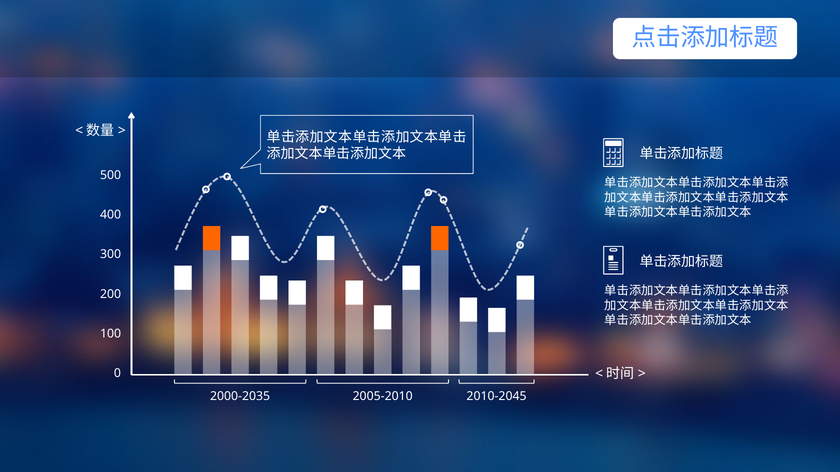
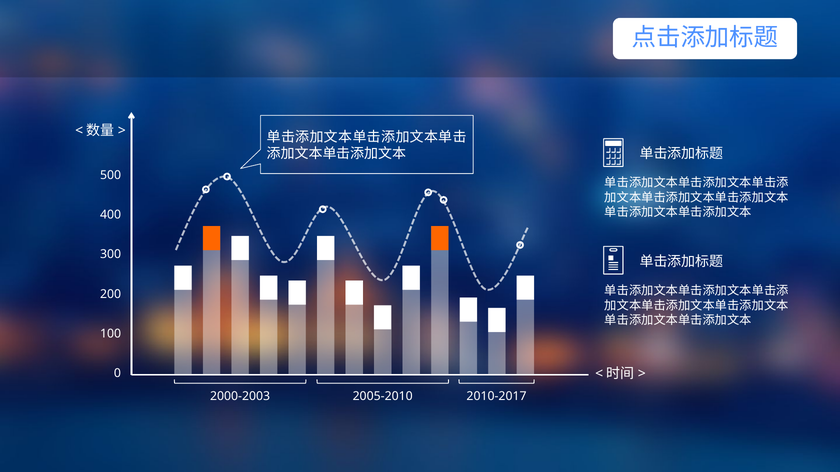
2000-2035: 2000-2035 -> 2000-2003 (240, 396)
2010-2045: 2010-2045 -> 2010-2017 (497, 396)
